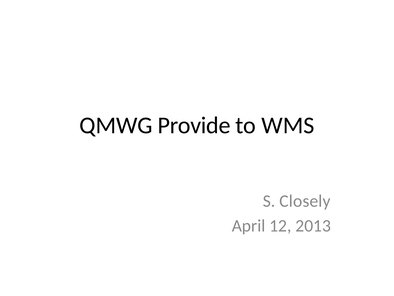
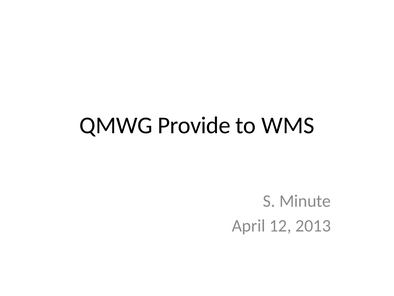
Closely: Closely -> Minute (305, 201)
